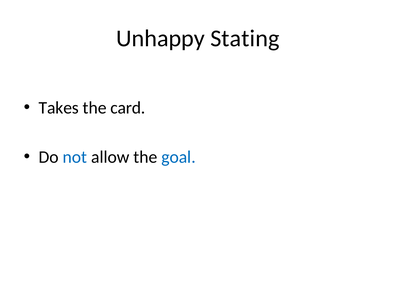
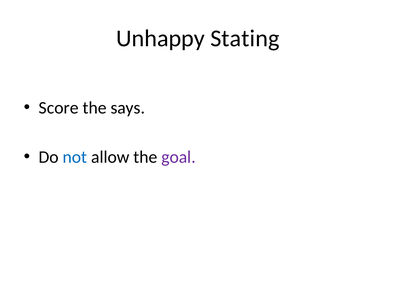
Takes: Takes -> Score (59, 108)
card: card -> says (128, 108)
goal colour: blue -> purple (178, 157)
